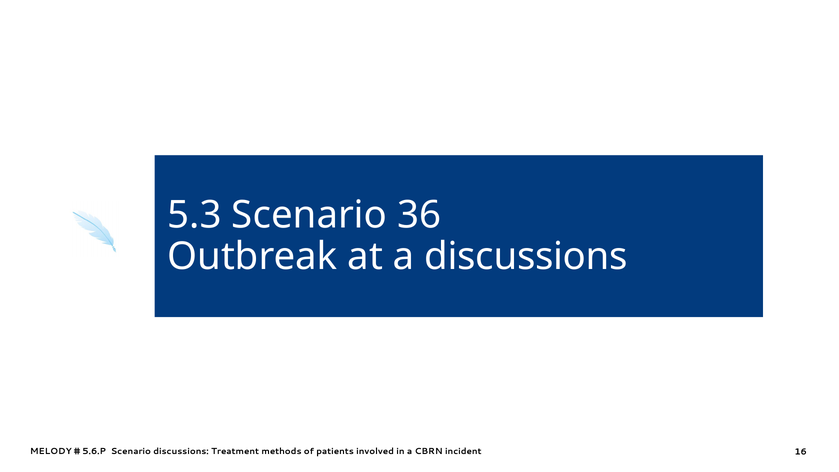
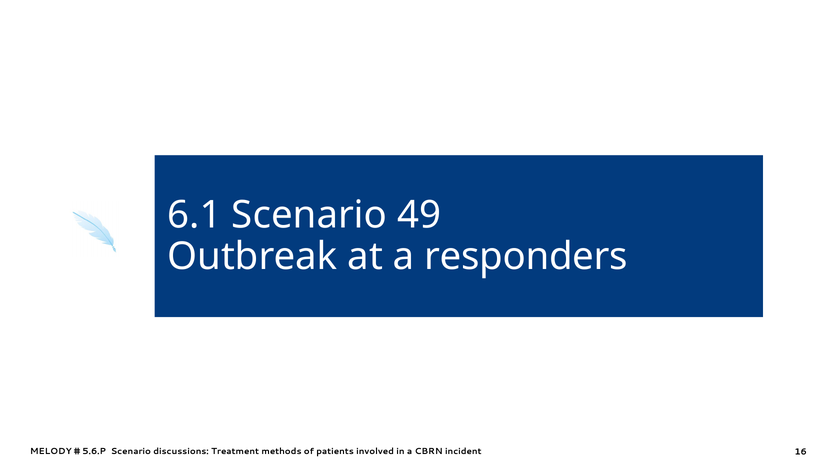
5.3: 5.3 -> 6.1 (194, 215)
36: 36 -> 49 (419, 215)
a discussions: discussions -> responders (526, 257)
